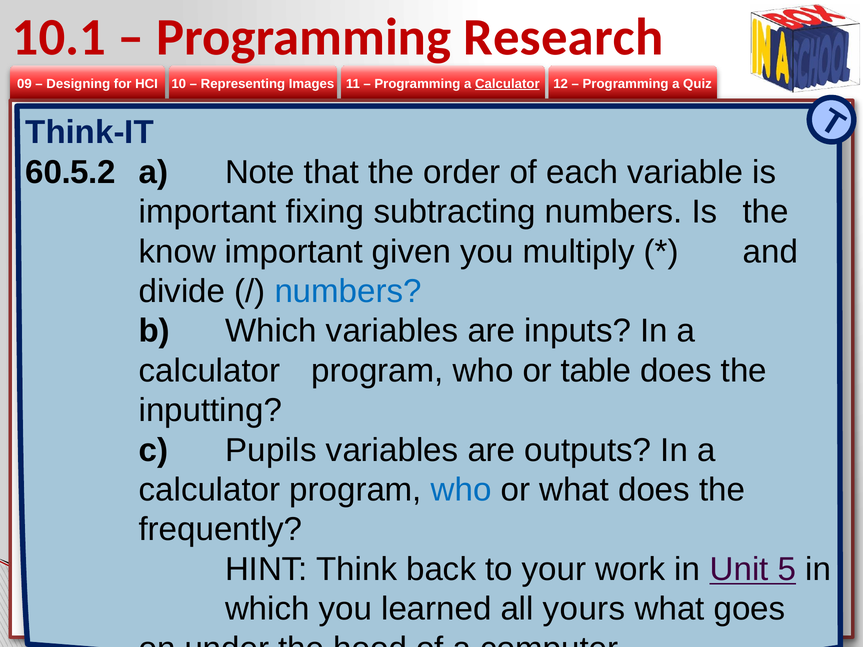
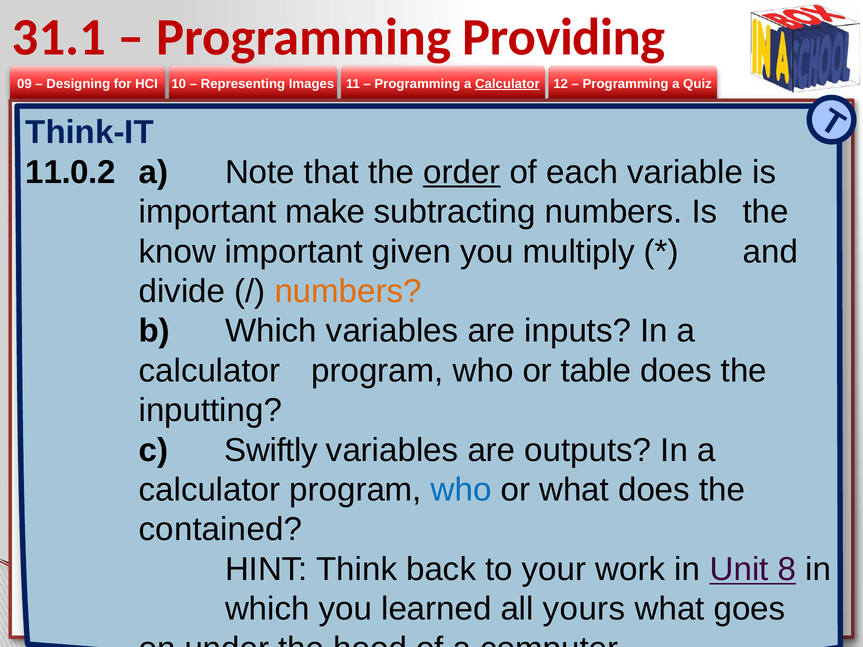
10.1: 10.1 -> 31.1 (59, 37)
Research: Research -> Providing (564, 37)
60.5.2: 60.5.2 -> 11.0.2 (71, 172)
order underline: none -> present (462, 172)
fixing: fixing -> make (325, 212)
numbers colour: blue -> orange (348, 291)
Pupils: Pupils -> Swiftly (271, 450)
frequently: frequently -> contained (220, 530)
5: 5 -> 8 (787, 569)
